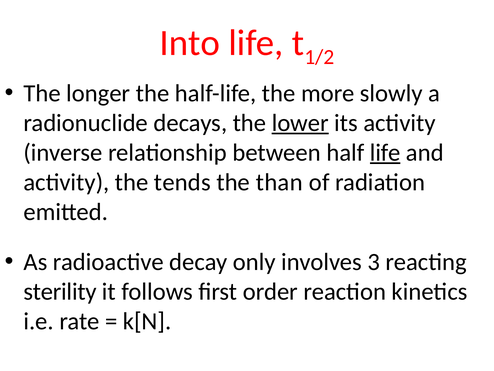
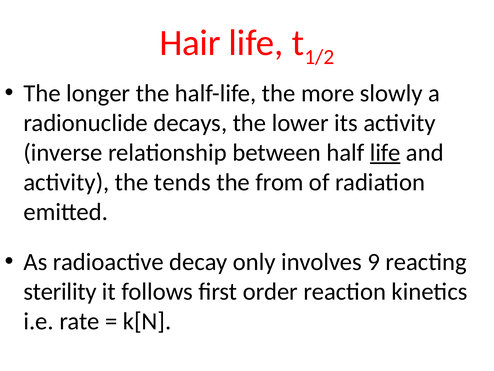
Into: Into -> Hair (190, 43)
lower underline: present -> none (300, 123)
than: than -> from (280, 182)
3: 3 -> 9 (374, 262)
